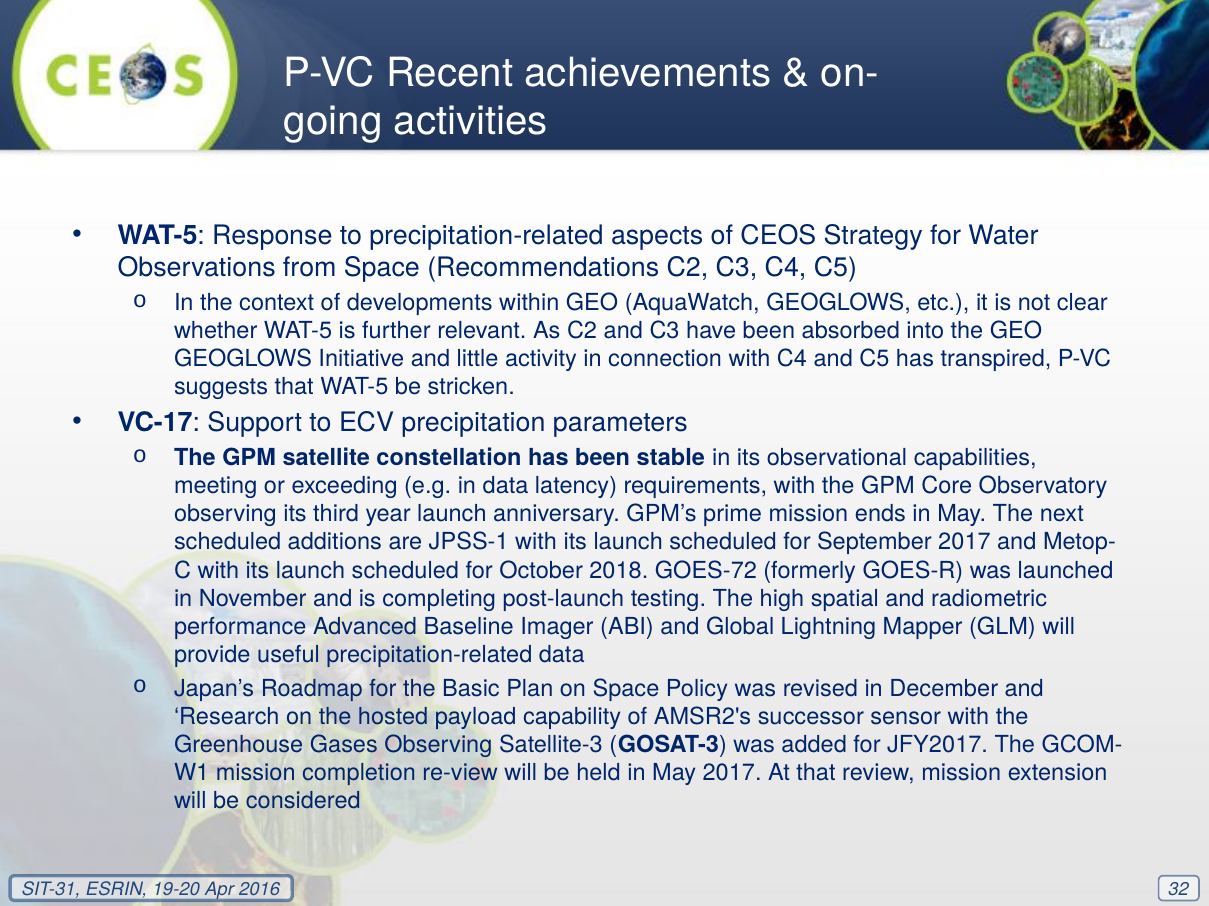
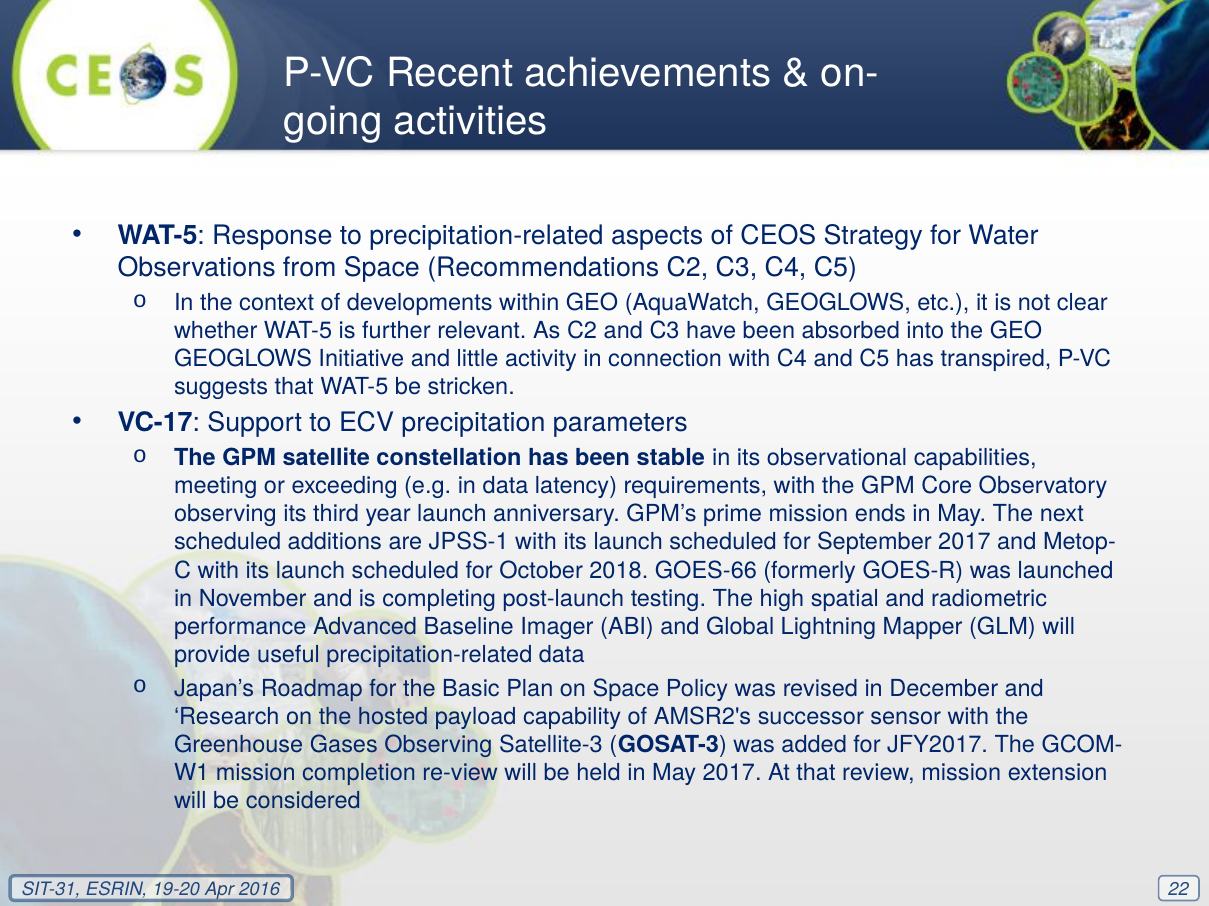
GOES-72: GOES-72 -> GOES-66 (706, 571)
32: 32 -> 22 (1179, 890)
